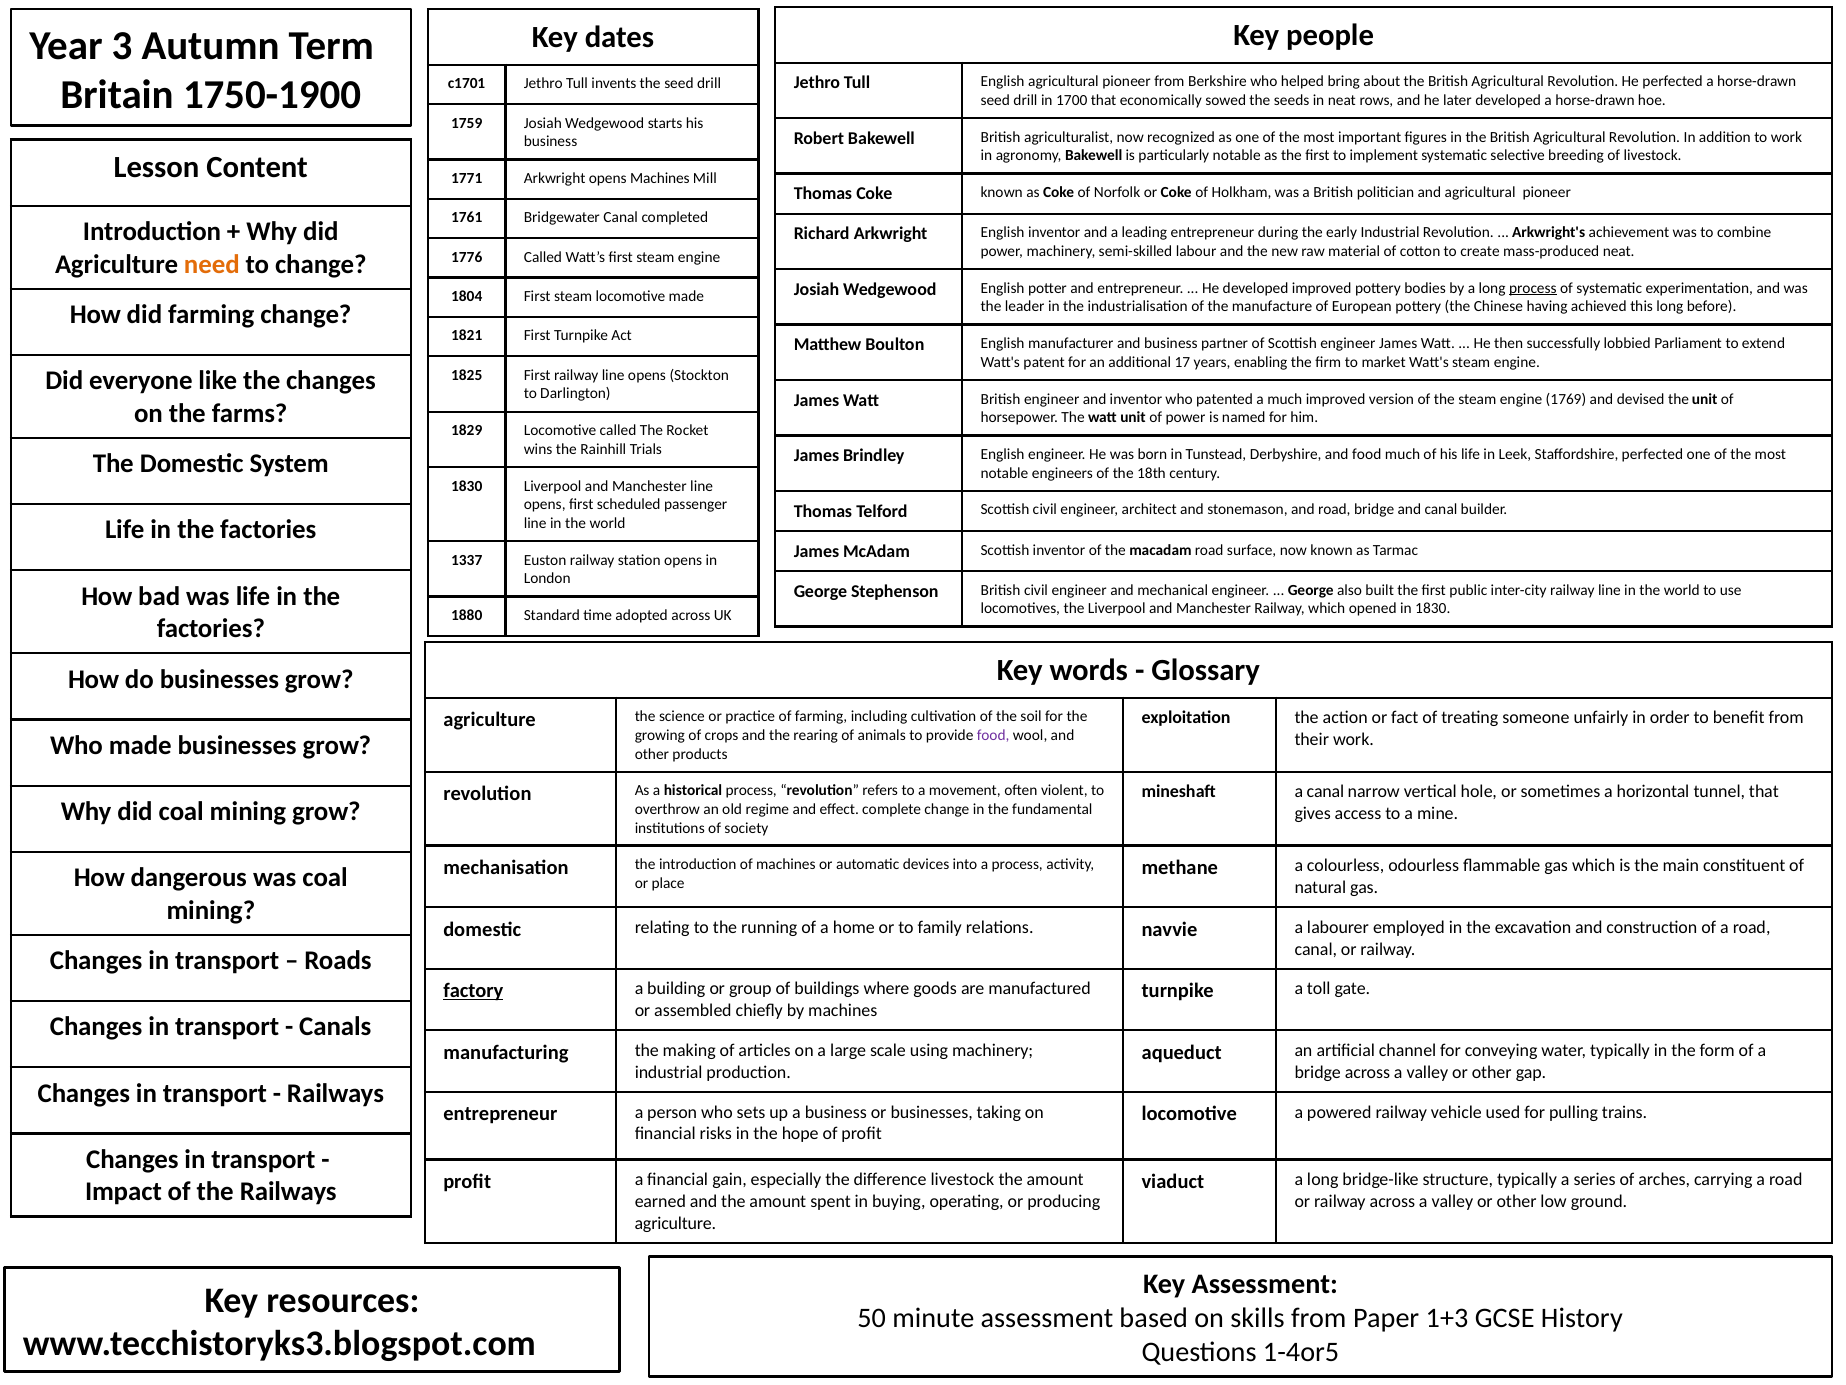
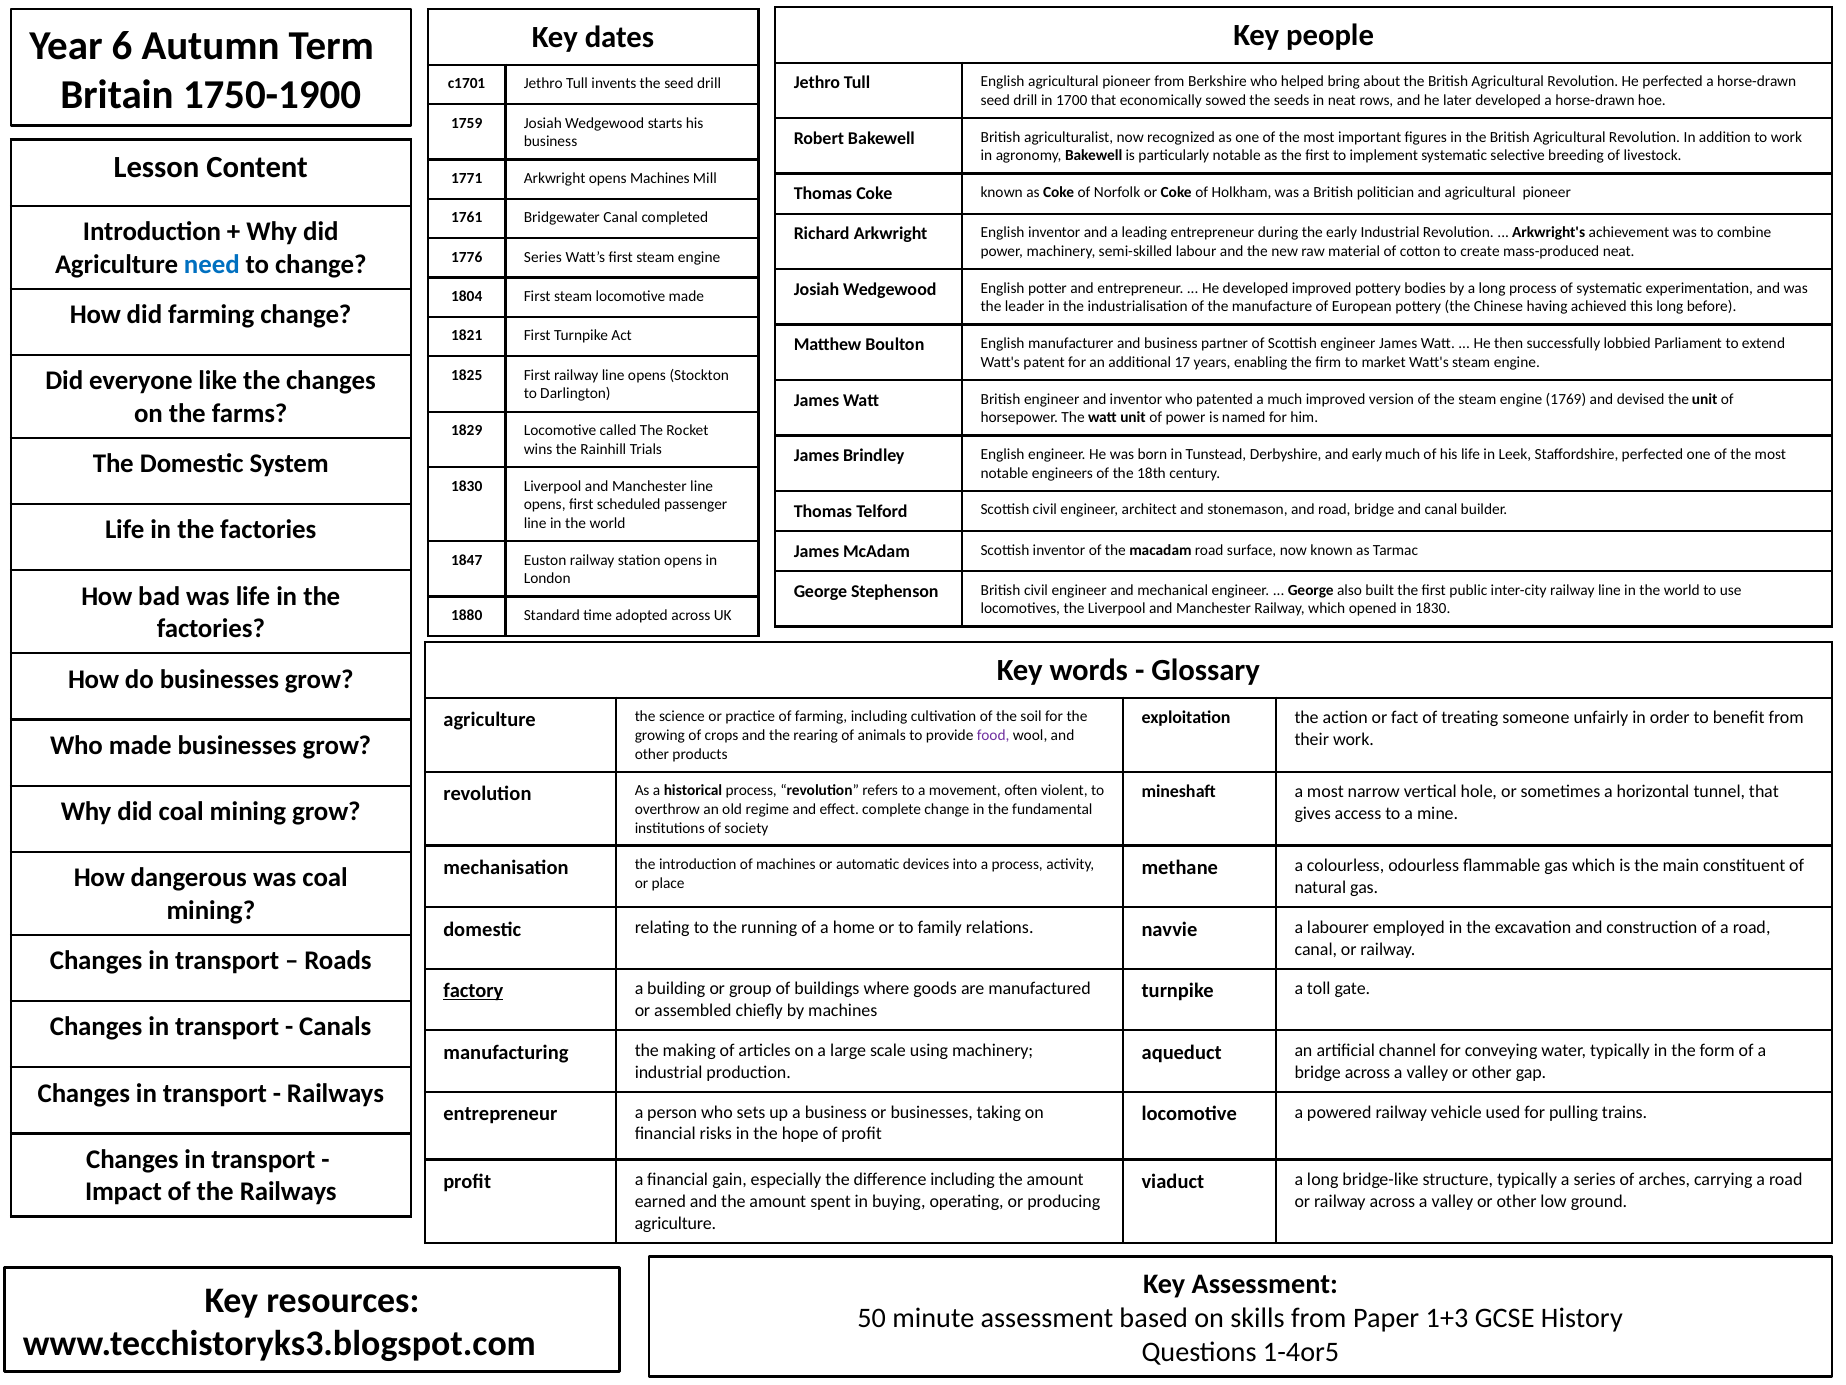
3: 3 -> 6 (122, 46)
1776 Called: Called -> Series (543, 257)
need colour: orange -> blue (212, 264)
process underline: present -> none (1533, 288)
and food: food -> early (1367, 454)
1337: 1337 -> 1847 (467, 560)
a canal: canal -> most (1325, 792)
difference livestock: livestock -> including (963, 1179)
